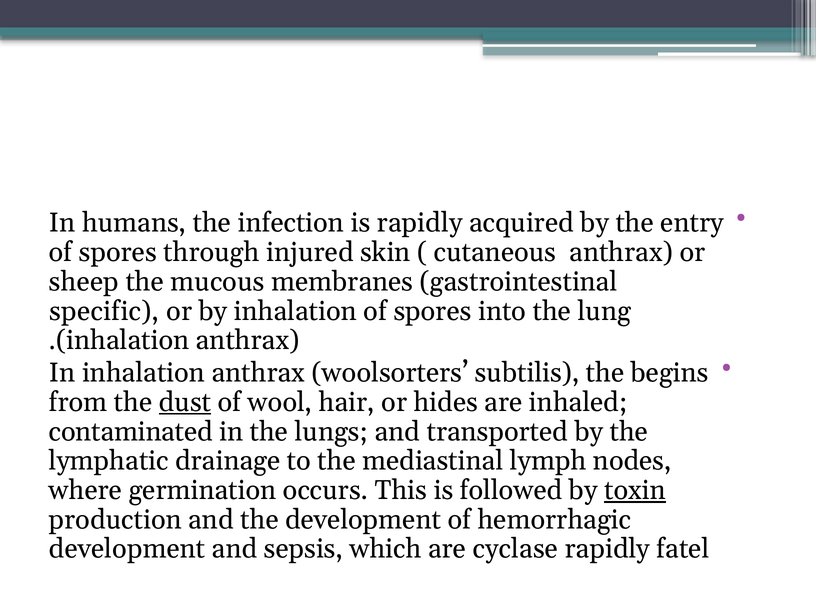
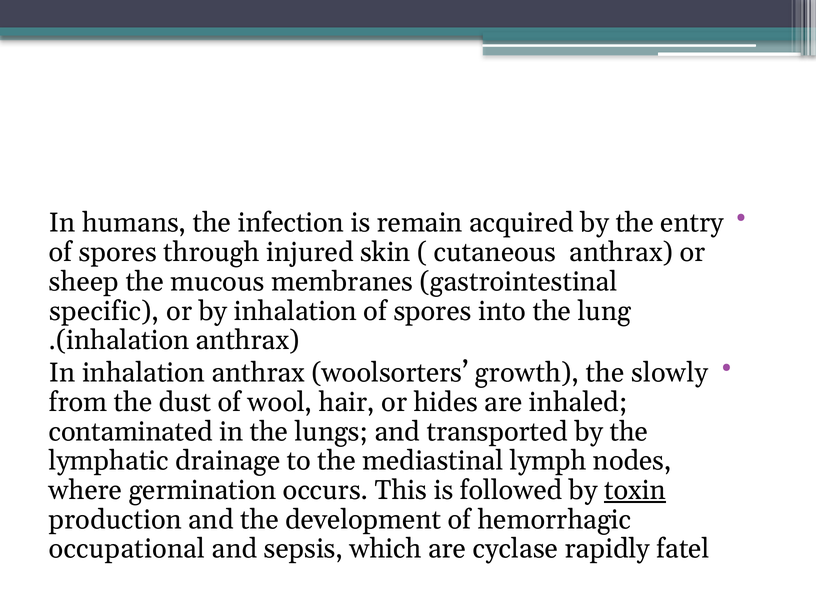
is rapidly: rapidly -> remain (420, 223)
subtilis: subtilis -> growth (527, 373)
begins: begins -> slowly (670, 373)
dust underline: present -> none (185, 402)
development: development -> occupational (127, 549)
